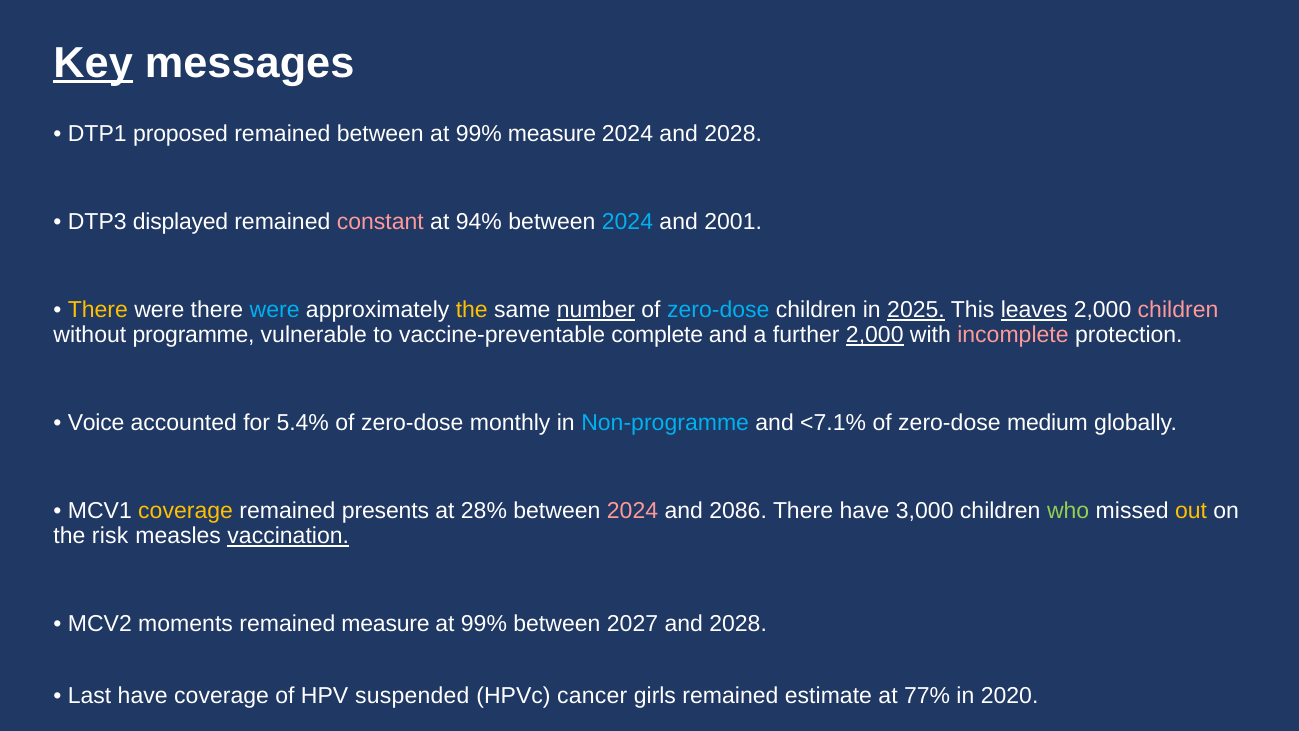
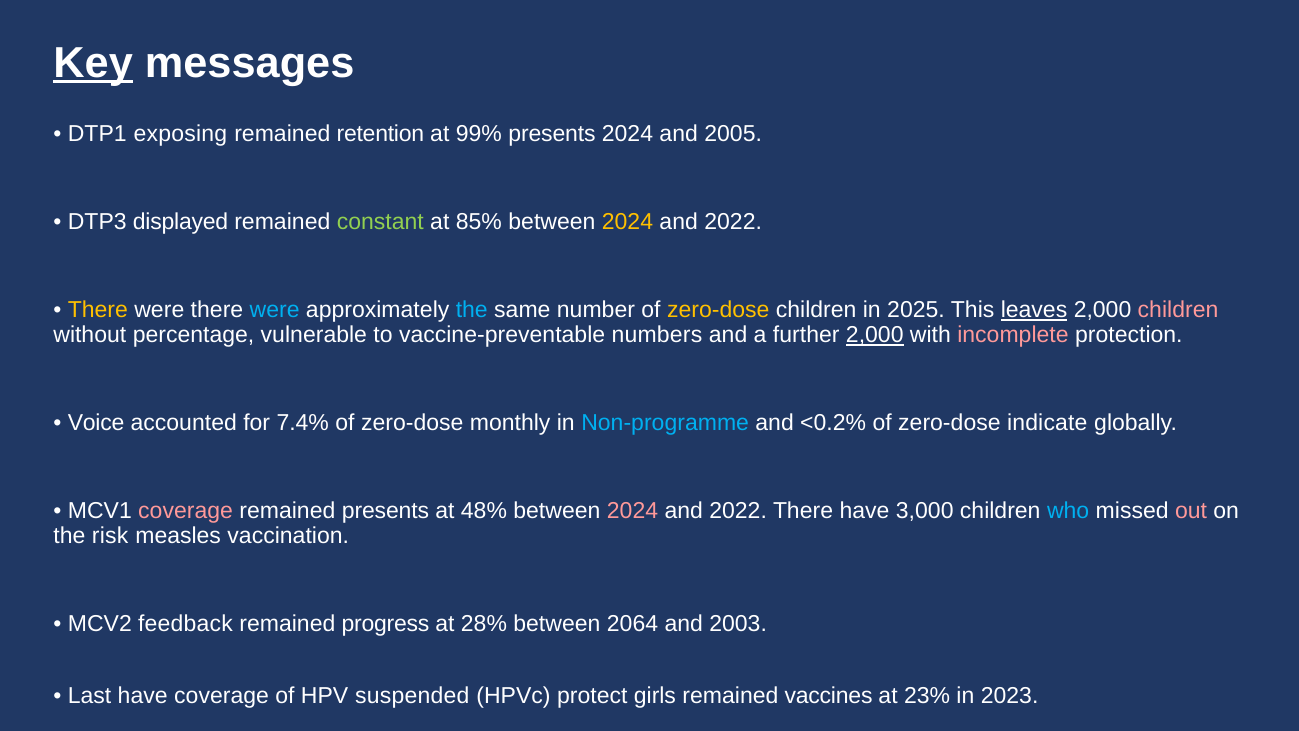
proposed: proposed -> exposing (180, 134)
remained between: between -> retention (380, 134)
99% measure: measure -> presents (552, 134)
2024 and 2028: 2028 -> 2005 (733, 134)
constant colour: pink -> light green (380, 222)
94%: 94% -> 85% (479, 222)
2024 colour: light blue -> yellow (627, 222)
2001: 2001 -> 2022 (733, 222)
the colour: yellow -> light blue (472, 310)
number underline: present -> none (596, 310)
zero-dose colour: light blue -> yellow (718, 310)
2025 underline: present -> none (916, 310)
programme: programme -> percentage (194, 335)
complete: complete -> numbers (657, 335)
5.4%: 5.4% -> 7.4% (303, 423)
<7.1%: <7.1% -> <0.2% (833, 423)
medium: medium -> indicate (1047, 423)
coverage colour: yellow -> pink (186, 511)
28%: 28% -> 48% (484, 511)
2086: 2086 -> 2022 (738, 511)
who colour: light green -> light blue (1068, 511)
out colour: yellow -> pink (1191, 511)
vaccination underline: present -> none (288, 536)
moments: moments -> feedback (186, 624)
remained measure: measure -> progress (386, 624)
99%: 99% -> 28% (484, 624)
2027: 2027 -> 2064 (633, 624)
2028: 2028 -> 2003 (738, 624)
cancer: cancer -> protect (592, 696)
estimate: estimate -> vaccines (829, 696)
77%: 77% -> 23% (927, 696)
2020: 2020 -> 2023 (1010, 696)
